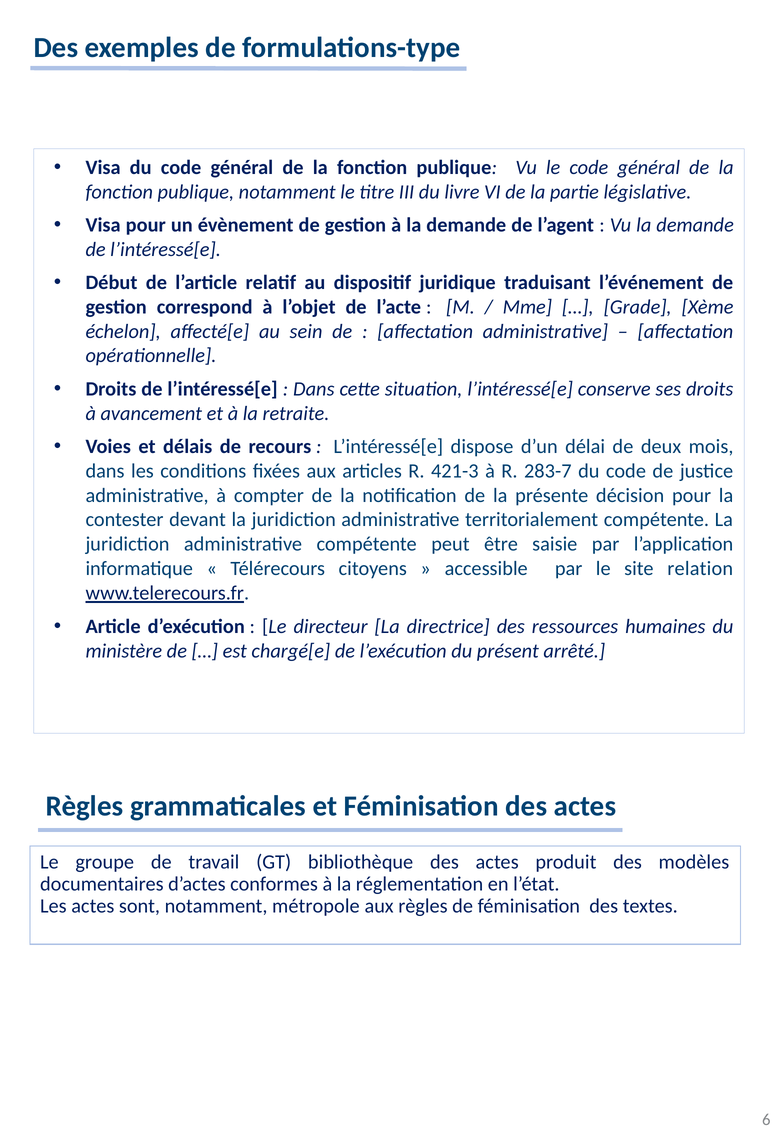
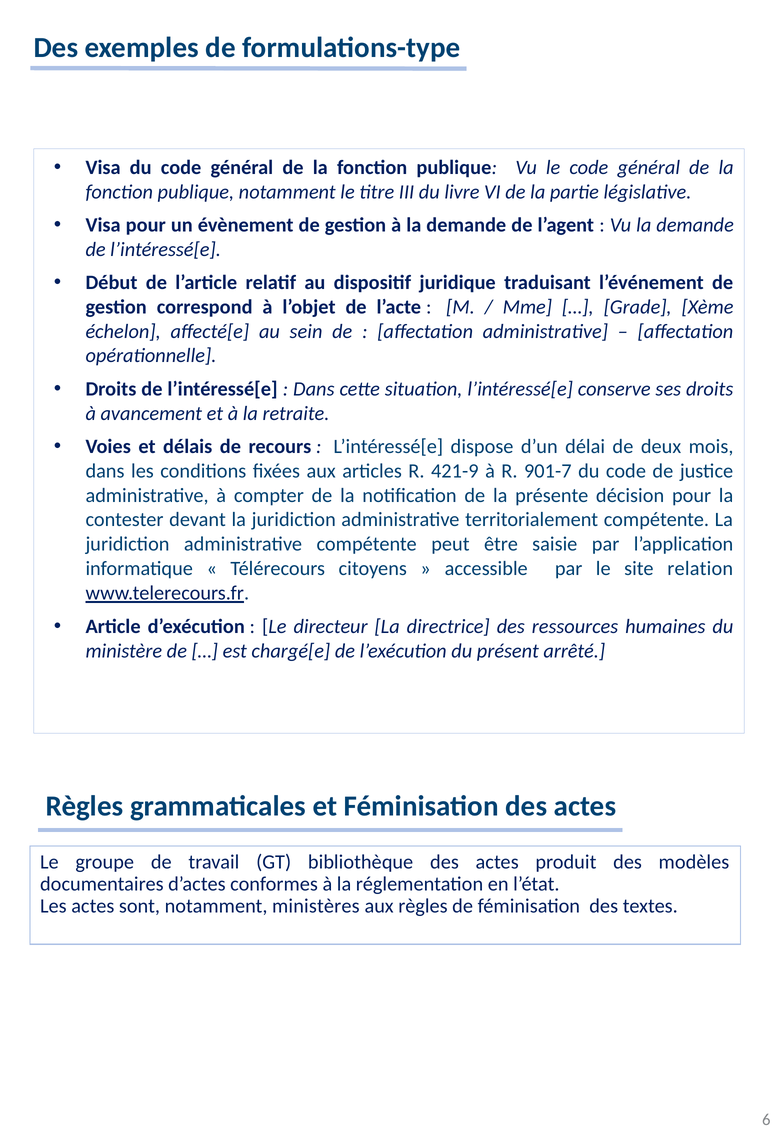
421-3: 421-3 -> 421-9 (455, 471)
283-7: 283-7 -> 901-7 (548, 471)
métropole: métropole -> ministères (316, 906)
